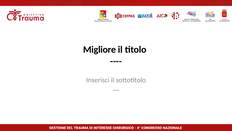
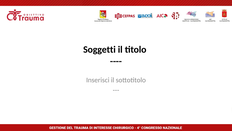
Migliore: Migliore -> Soggetti (100, 49)
